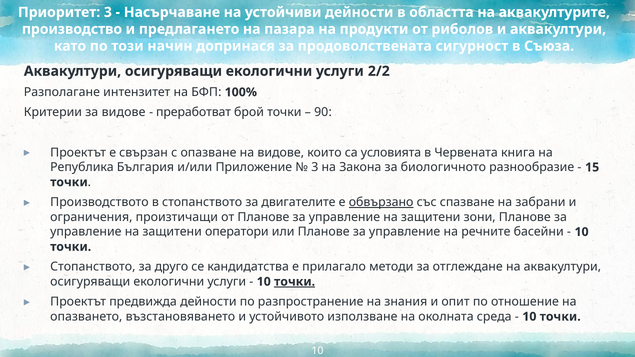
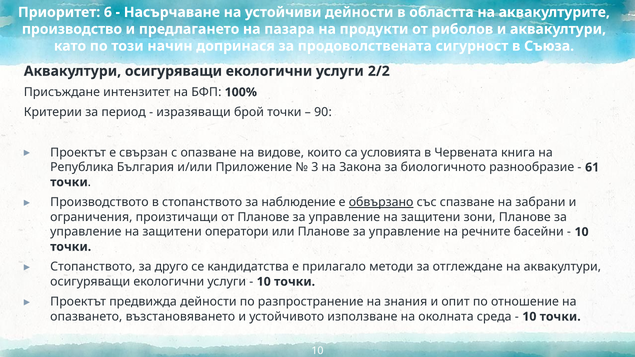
Приоритет 3: 3 -> 6 (108, 12)
Разполагане: Разполагане -> Присъждане (62, 92)
за видове: видове -> период (124, 112)
преработват: преработват -> изразяващи (194, 112)
15: 15 -> 61 (592, 167)
двигателите: двигателите -> наблюдение (299, 202)
точки underline: present -> none (295, 282)
